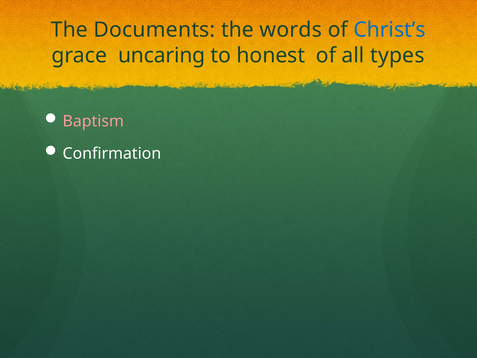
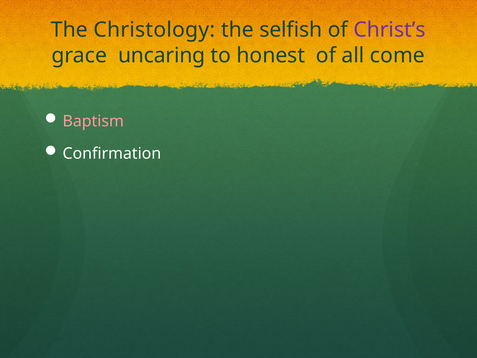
Documents: Documents -> Christology (154, 30)
words: words -> selfish (291, 30)
Christ’s colour: blue -> purple (389, 30)
types: types -> come (397, 55)
